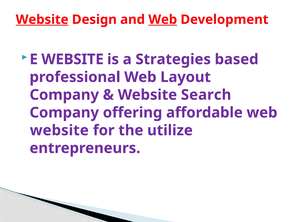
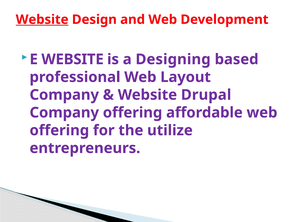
Web underline: present -> none (163, 20)
Strategies: Strategies -> Designing (173, 59)
Search: Search -> Drupal (206, 95)
website: website -> offering (59, 130)
